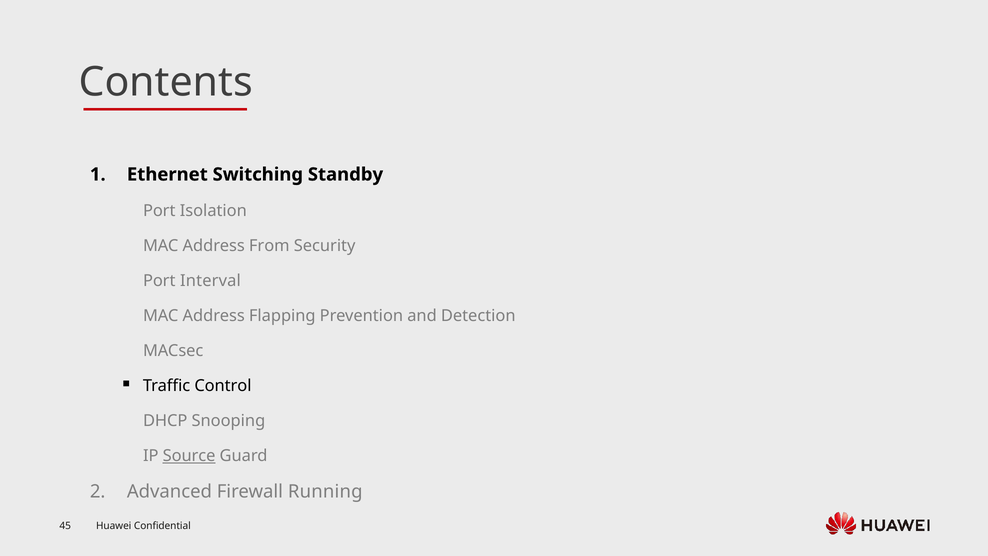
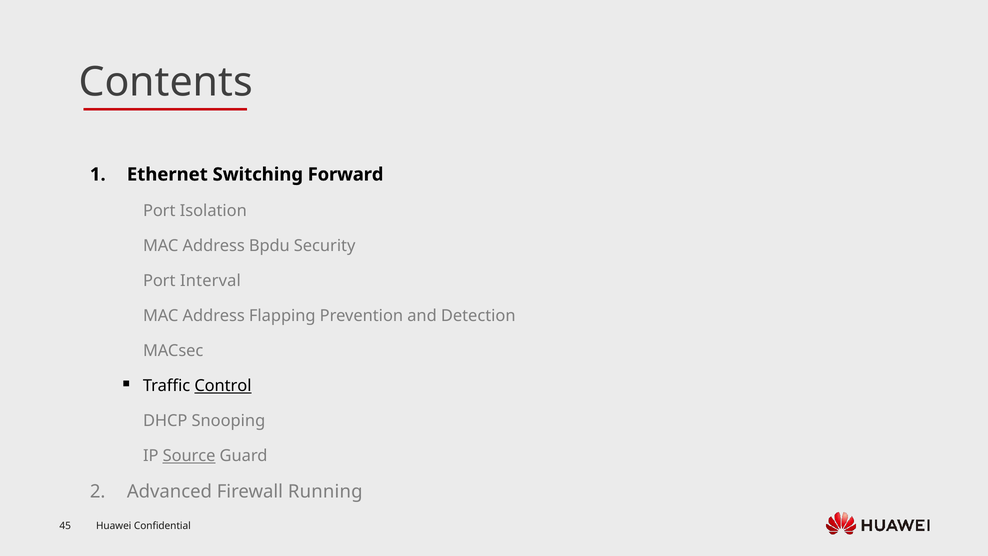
Standby: Standby -> Forward (346, 174)
From: From -> Bpdu (269, 246)
Control underline: none -> present (223, 386)
